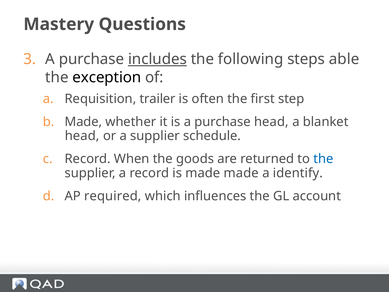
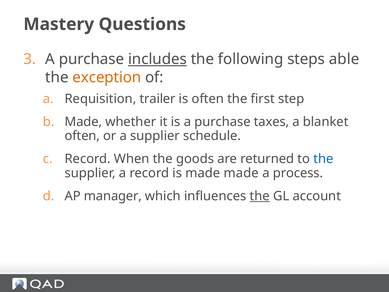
exception colour: black -> orange (107, 77)
purchase head: head -> taxes (271, 122)
head: head -> often (82, 136)
identify: identify -> process (298, 173)
required: required -> manager (113, 196)
the underline: none -> present (260, 196)
